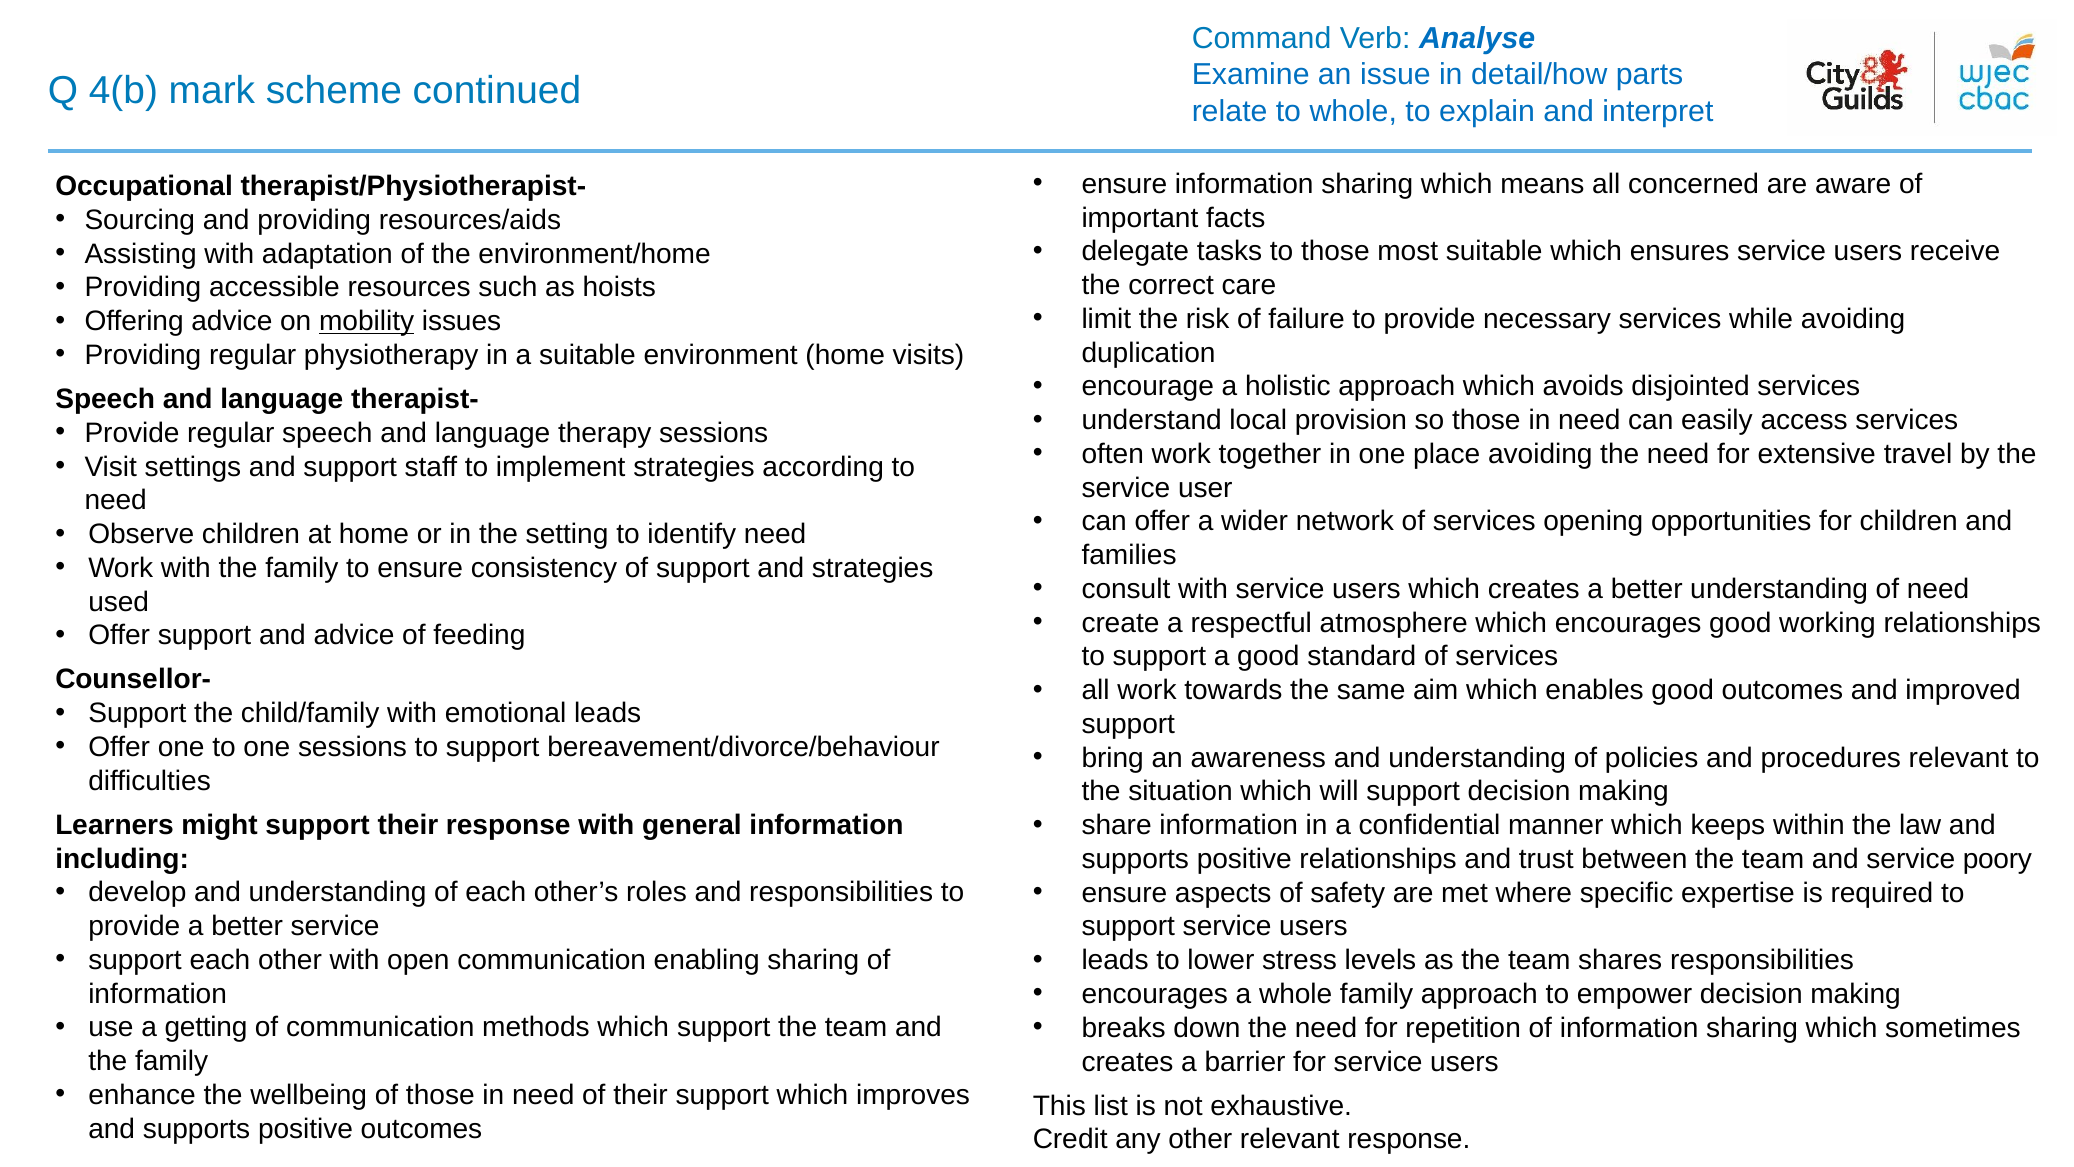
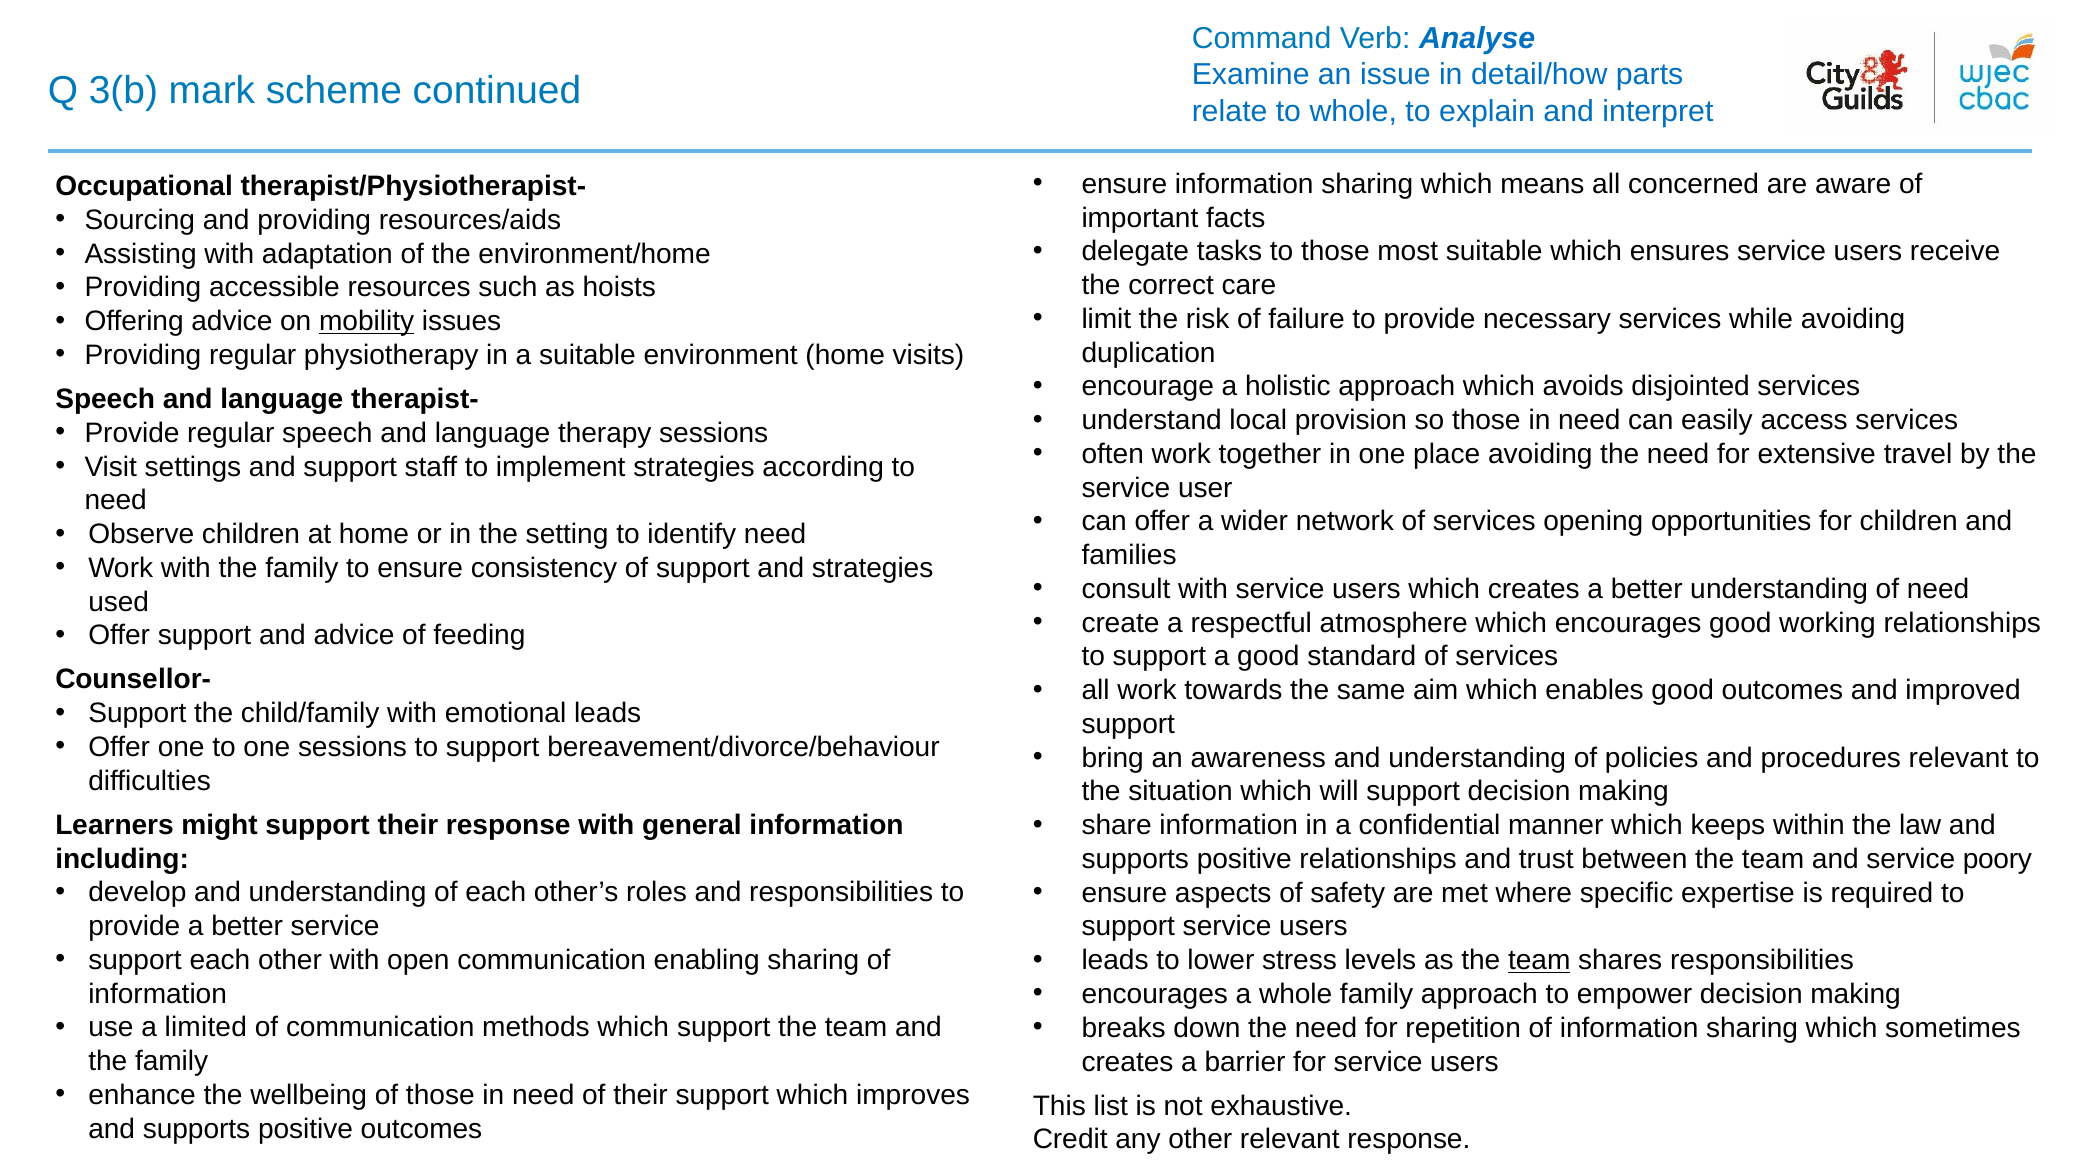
4(b: 4(b -> 3(b (123, 90)
team underline: none -> present (1539, 960)
getting: getting -> limited (206, 1027)
